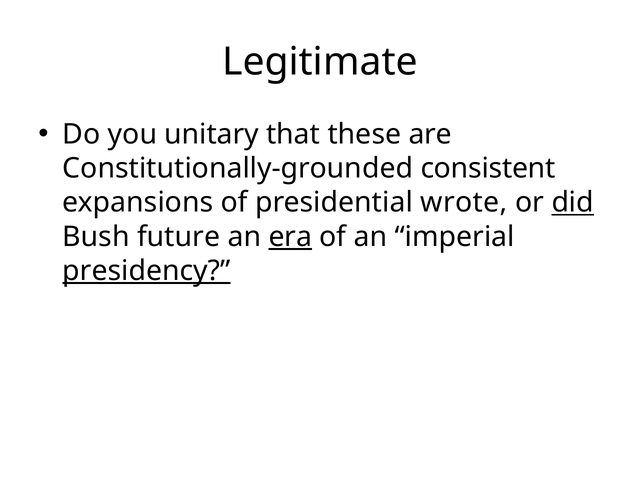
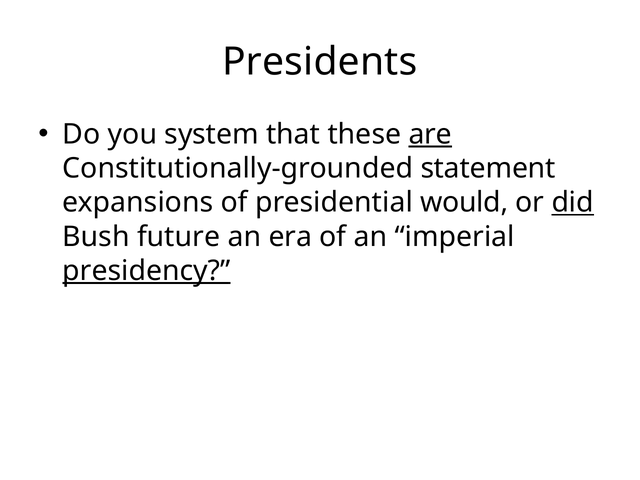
Legitimate: Legitimate -> Presidents (320, 62)
unitary: unitary -> system (212, 134)
are underline: none -> present (430, 134)
consistent: consistent -> statement (488, 168)
wrote: wrote -> would (464, 203)
era underline: present -> none (290, 237)
